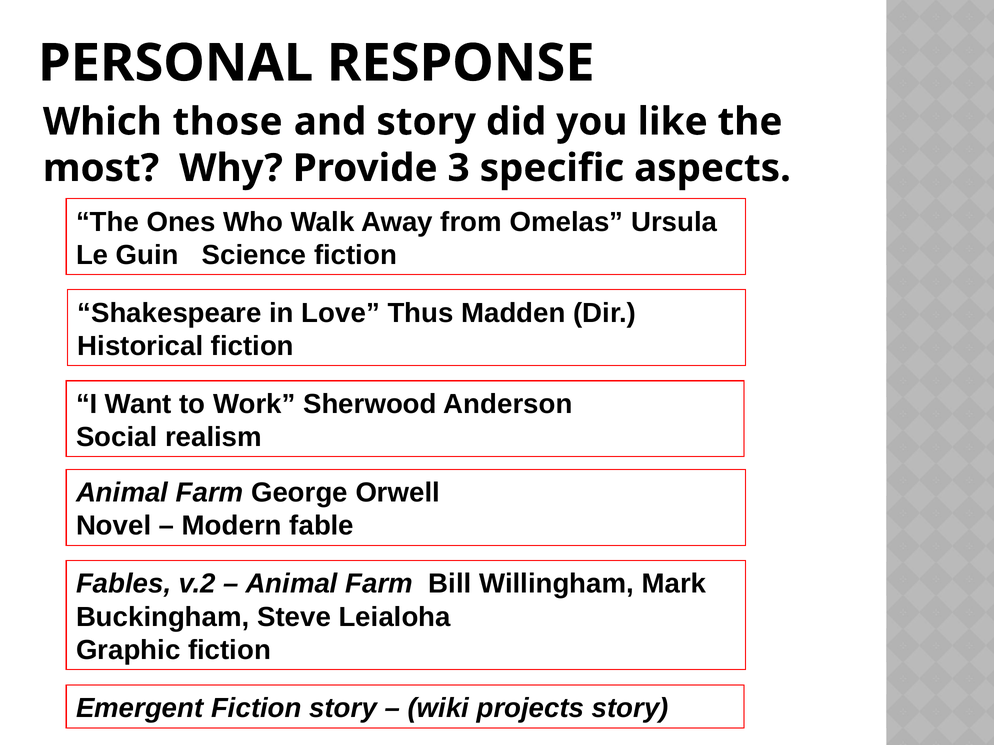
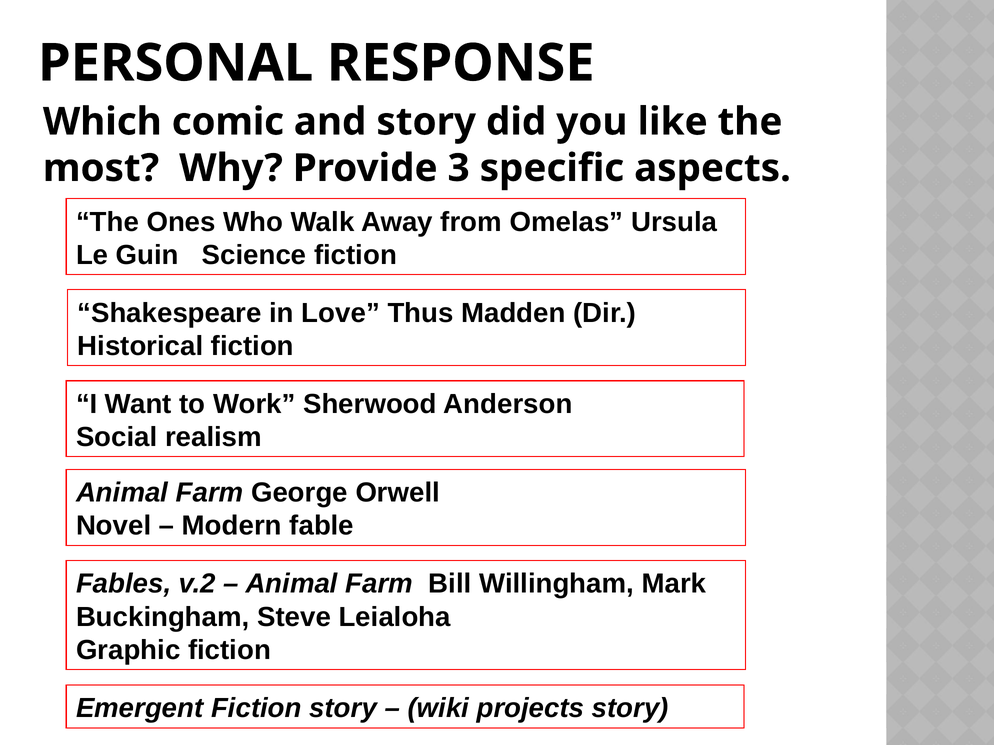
those: those -> comic (228, 122)
